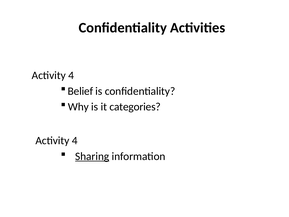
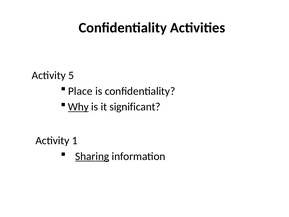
4: 4 -> 5 (71, 75)
Belief: Belief -> Place (80, 91)
Why underline: none -> present (78, 107)
categories: categories -> significant (135, 107)
4: 4 -> 1 (75, 140)
